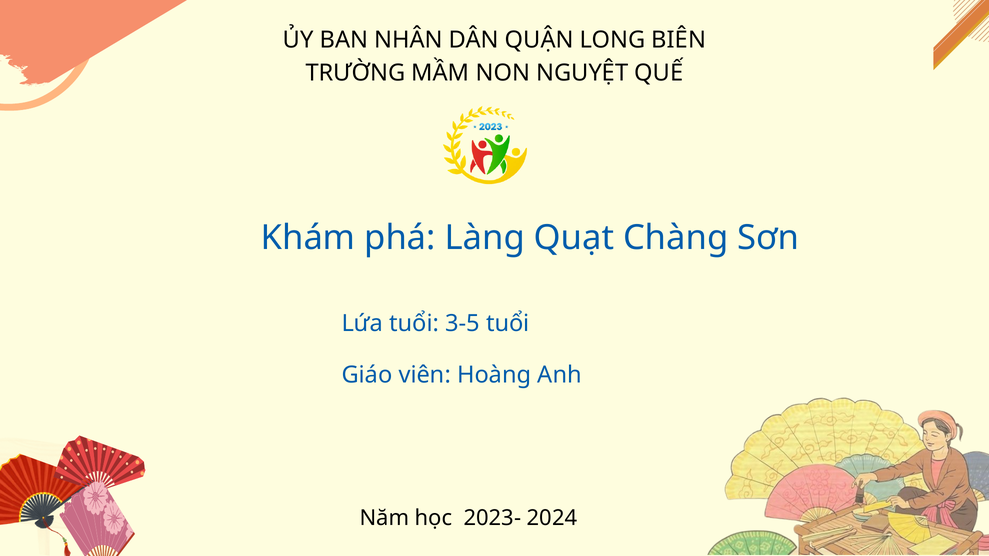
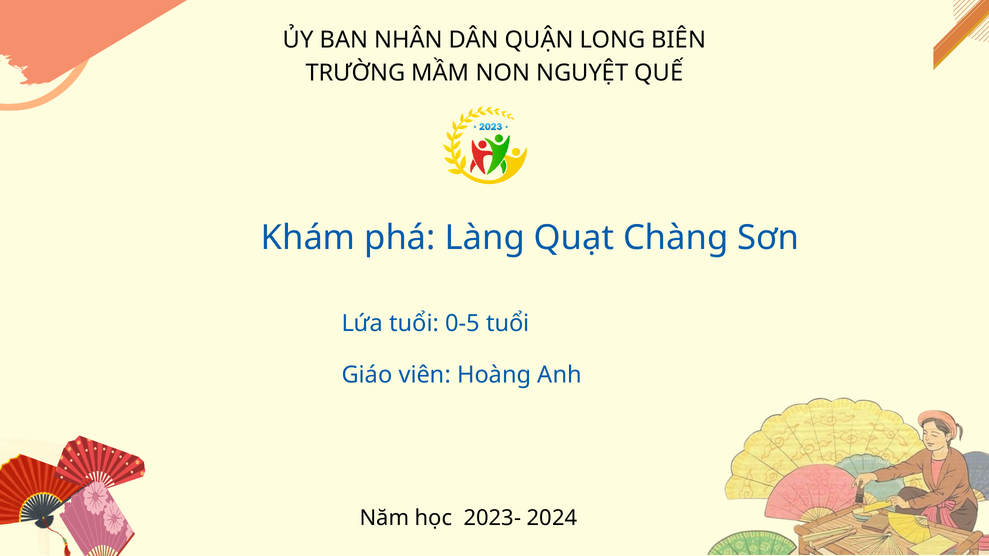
3-5: 3-5 -> 0-5 (463, 323)
